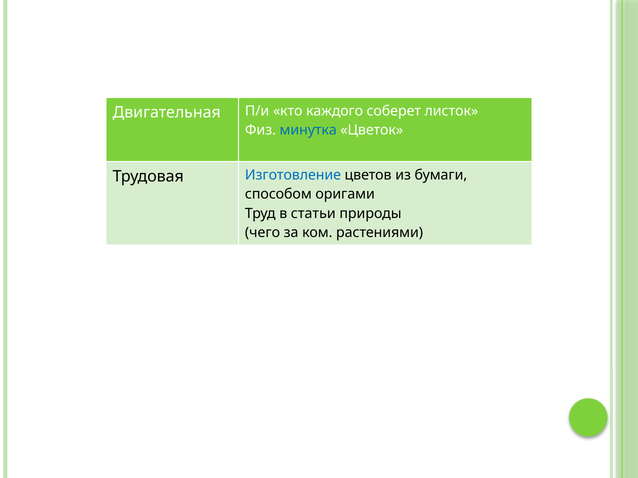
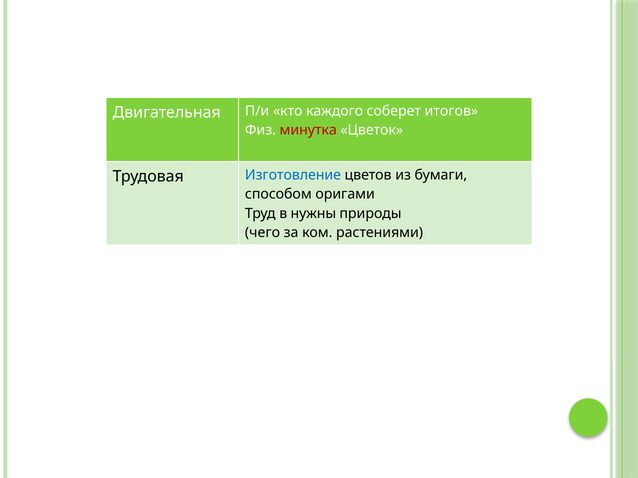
листок: листок -> итогов (451, 111)
минутка colour: blue -> red (308, 130)
статьи: статьи -> нужны (313, 214)
